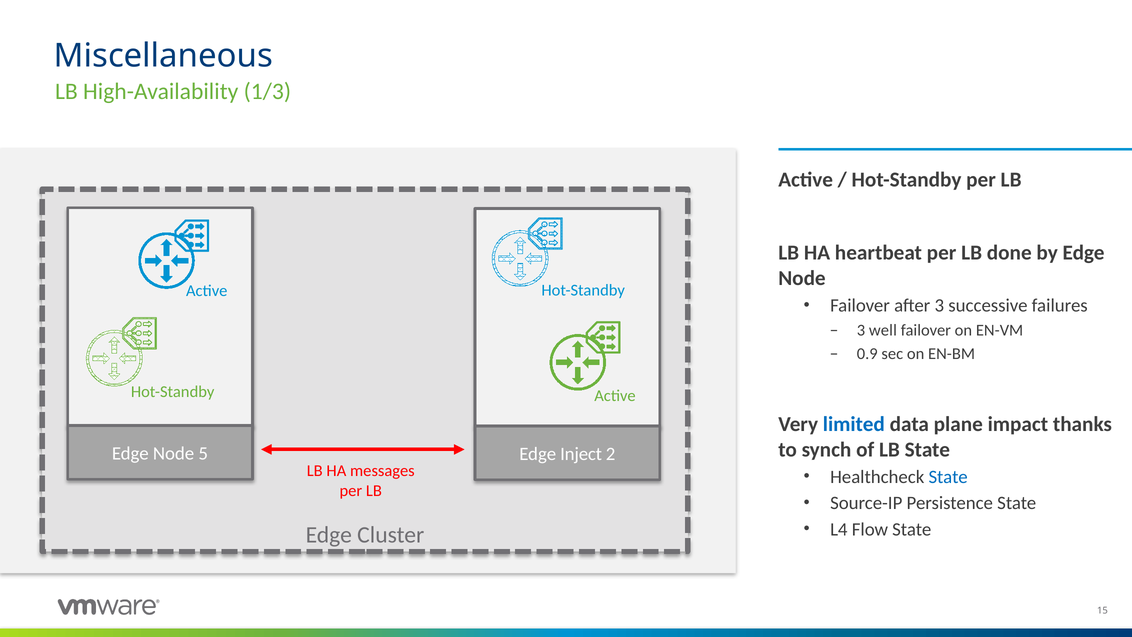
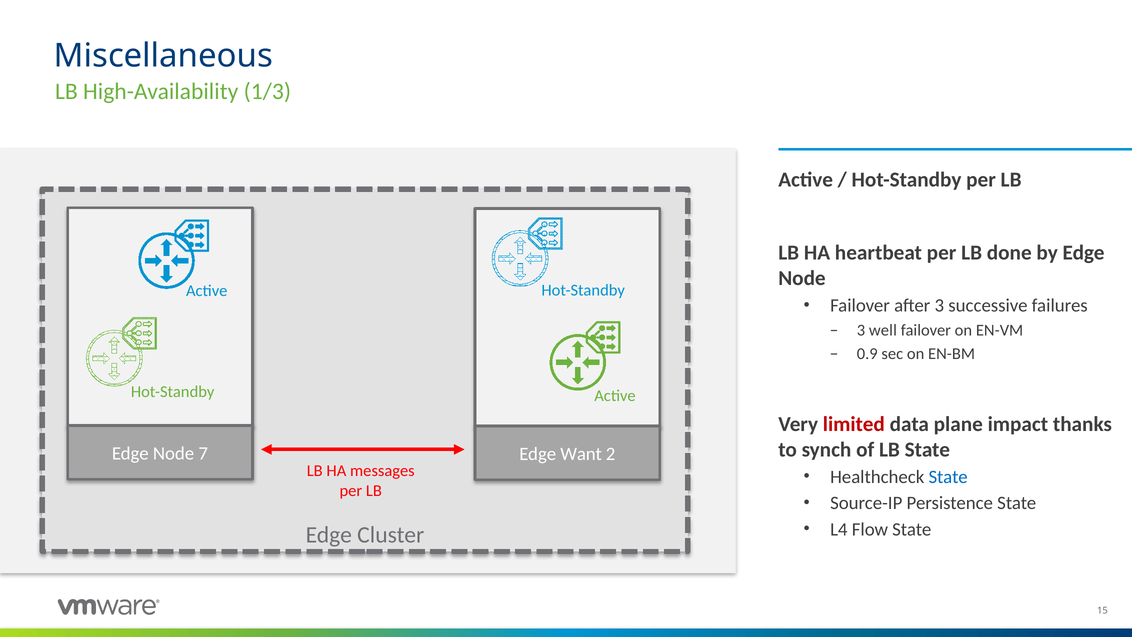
limited colour: blue -> red (854, 424)
5: 5 -> 7 (203, 454)
Inject: Inject -> Want (581, 454)
